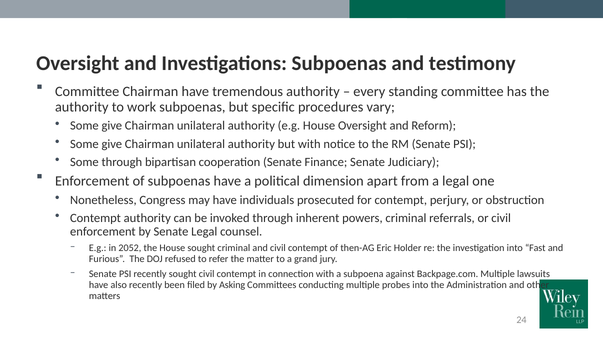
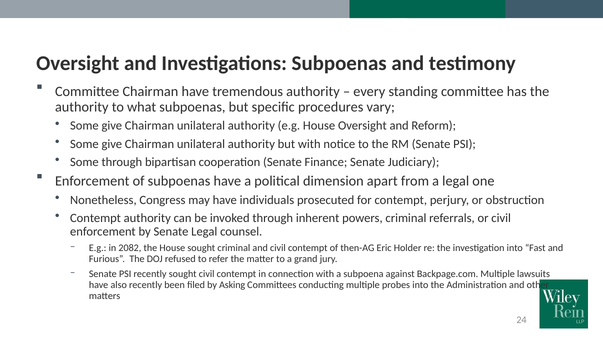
work: work -> what (142, 107)
2052: 2052 -> 2082 (130, 248)
